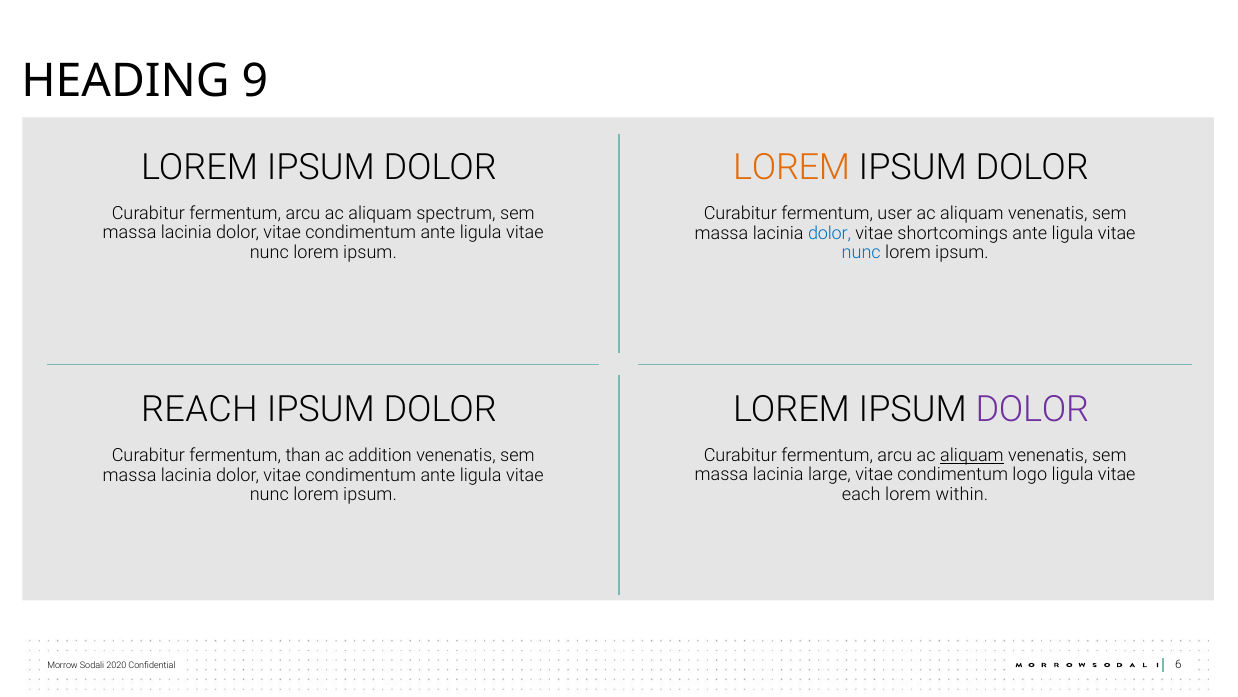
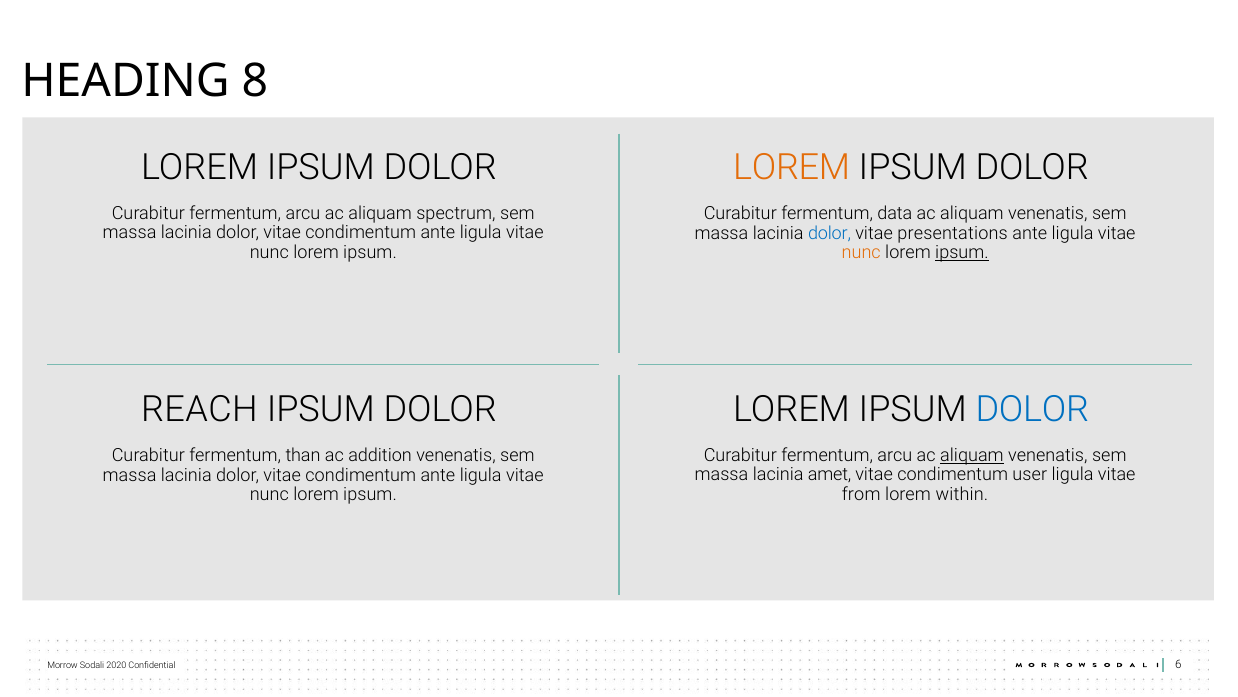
9: 9 -> 8 (255, 81)
user: user -> data (895, 213)
shortcomings: shortcomings -> presentations (953, 233)
nunc colour: blue -> orange (861, 252)
ipsum underline: none -> present (962, 252)
DOLOR colour: purple -> blue (1032, 409)
large: large -> amet (830, 475)
logo: logo -> user (1030, 475)
each: each -> from (861, 494)
